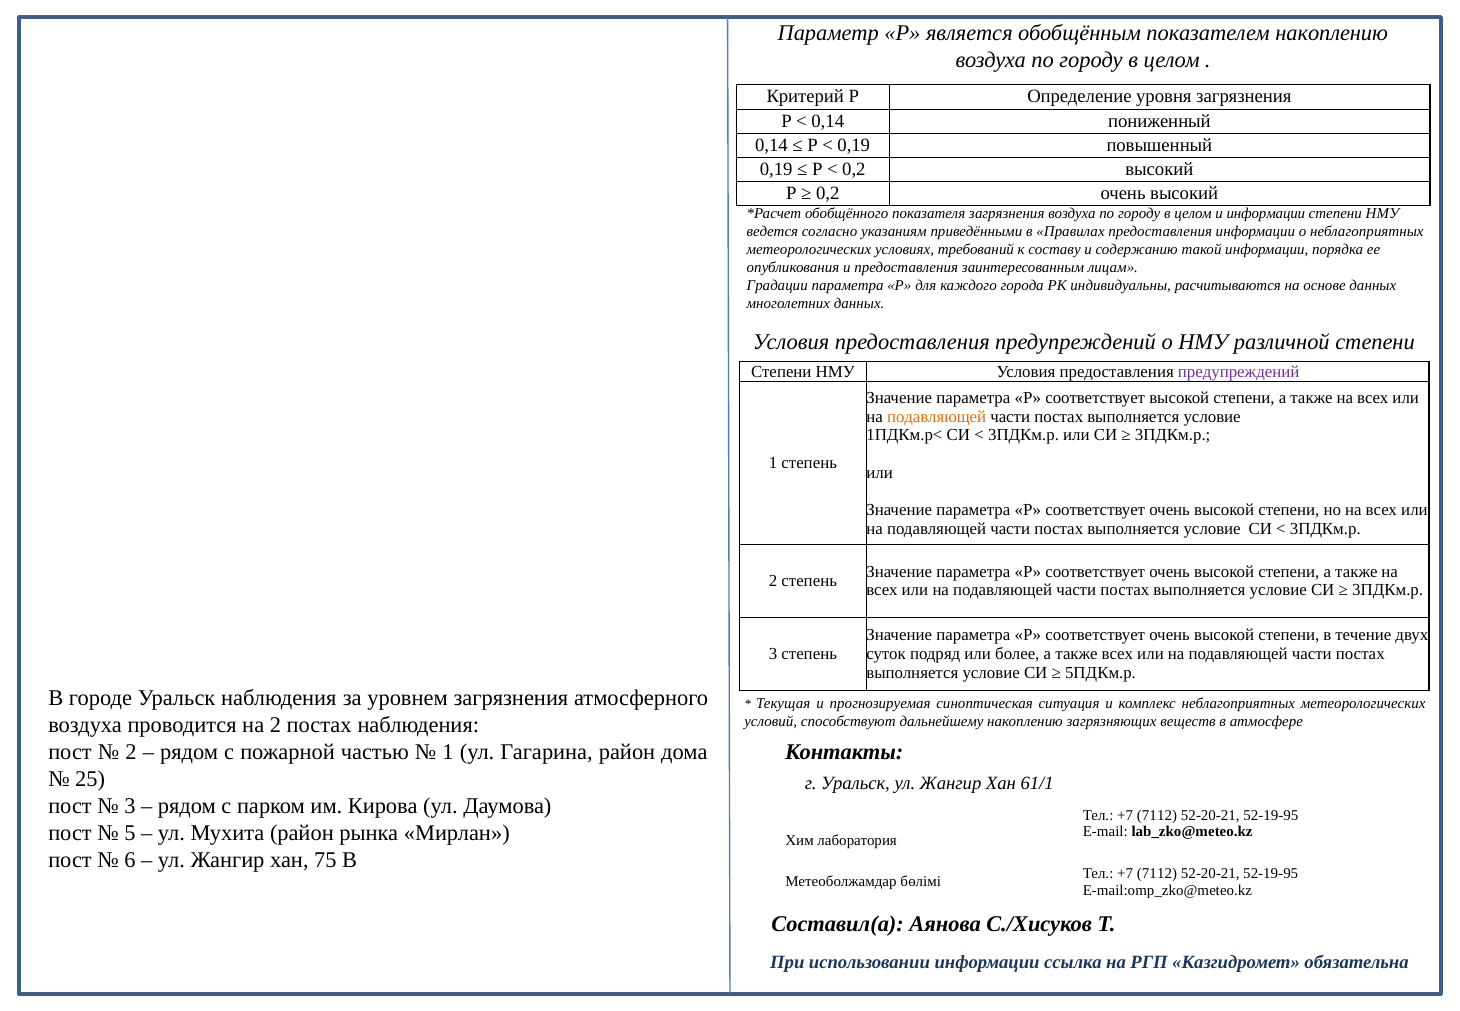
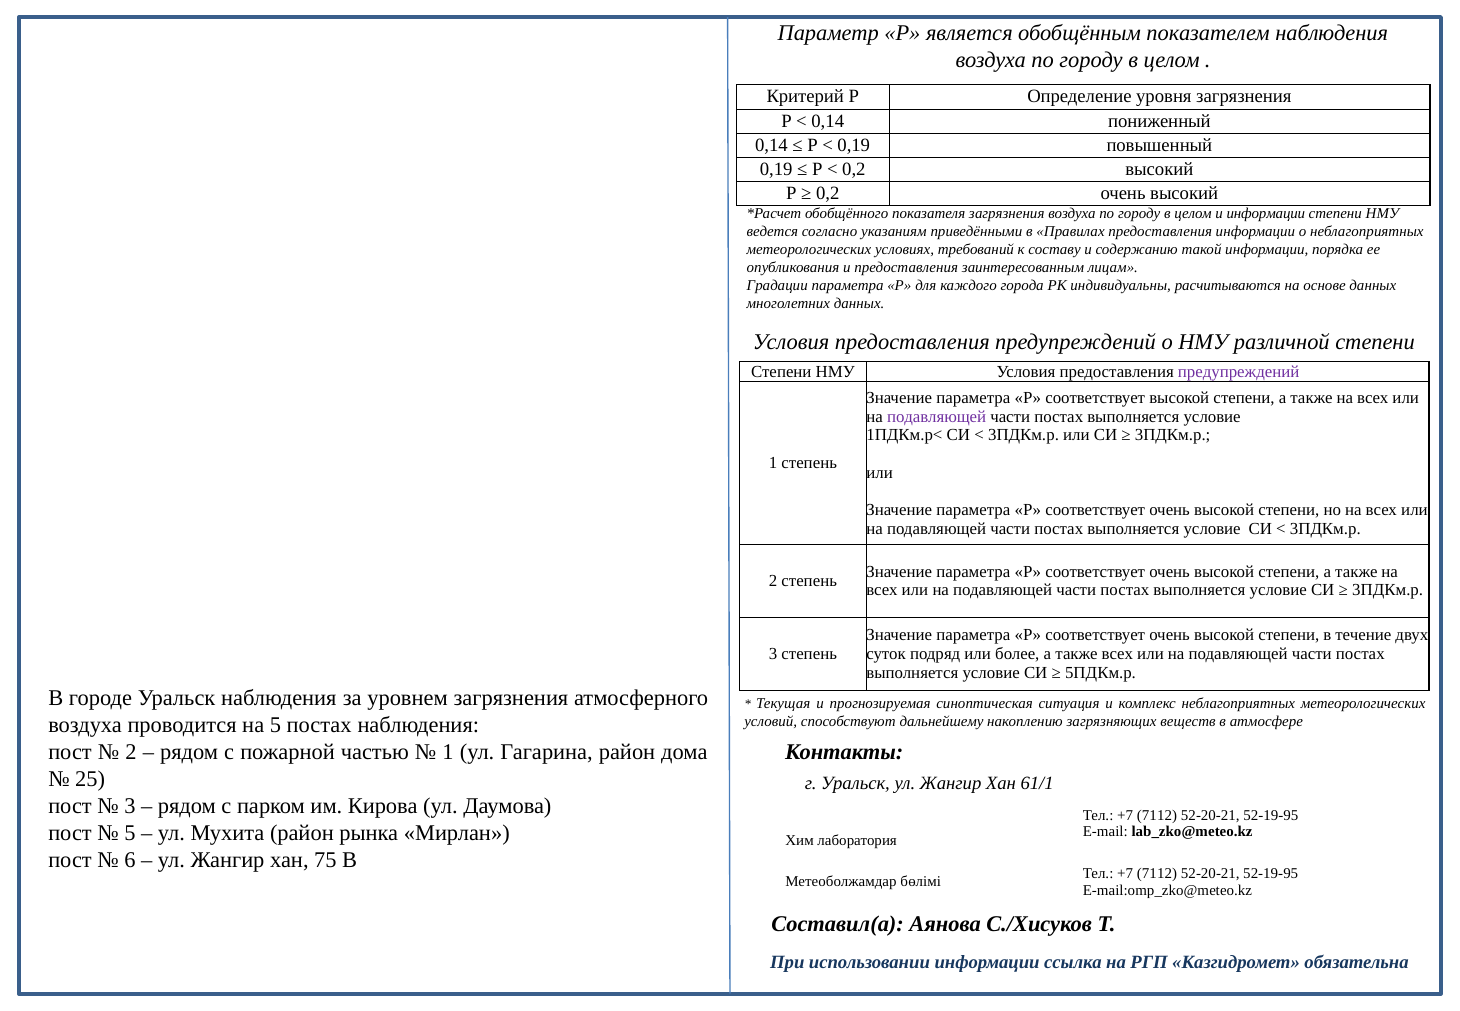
показателем накоплению: накоплению -> наблюдения (1332, 33)
подавляющей colour: orange -> purple (937, 416)
на 2: 2 -> 5 (275, 725)
